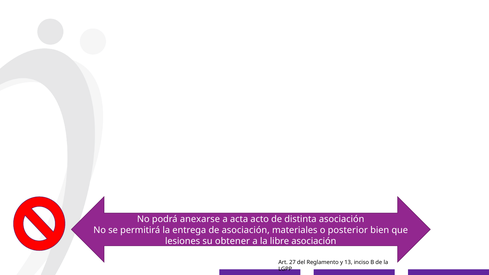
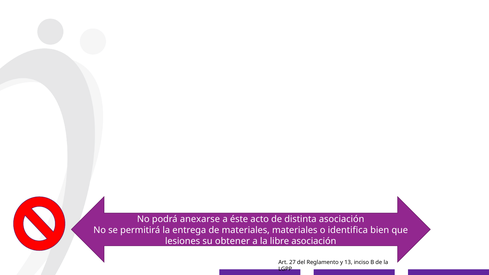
acta: acta -> éste (239, 219)
de asociación: asociación -> materiales (246, 230)
posterior: posterior -> identifica (348, 230)
